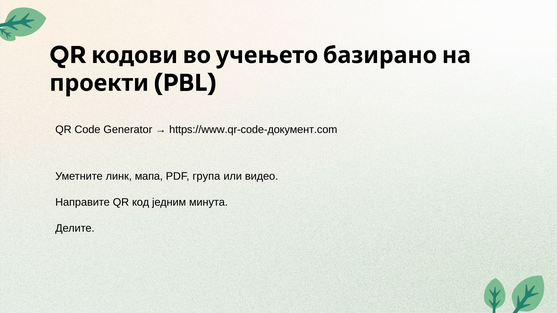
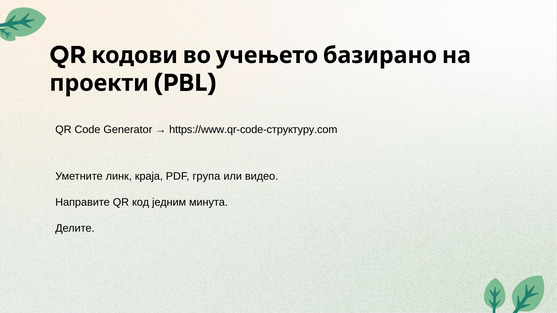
https://www.qr-code-документ.com: https://www.qr-code-документ.com -> https://www.qr-code-структуру.com (253, 130)
мапа: мапа -> краја (149, 176)
